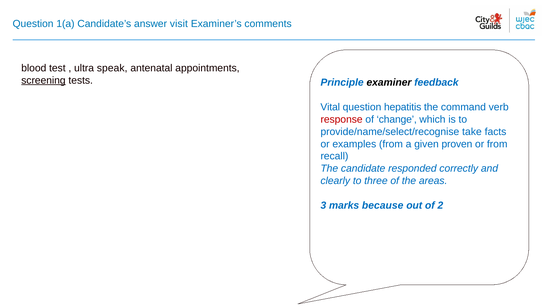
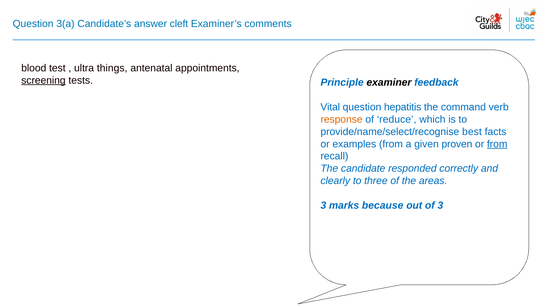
1(a: 1(a -> 3(a (65, 24)
visit: visit -> cleft (179, 24)
speak: speak -> things (112, 68)
response colour: red -> orange (342, 119)
change: change -> reduce (397, 119)
take: take -> best (472, 132)
from underline: none -> present (497, 144)
of 2: 2 -> 3 (440, 205)
